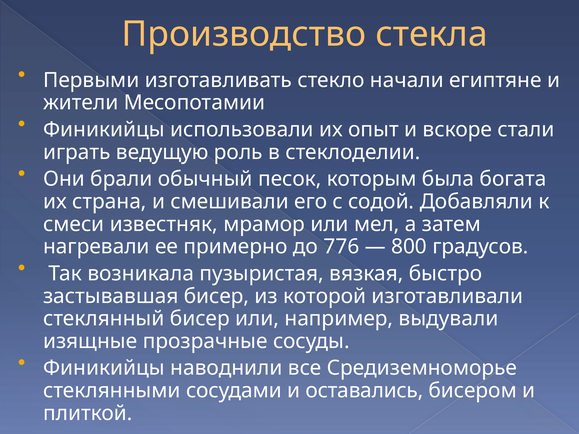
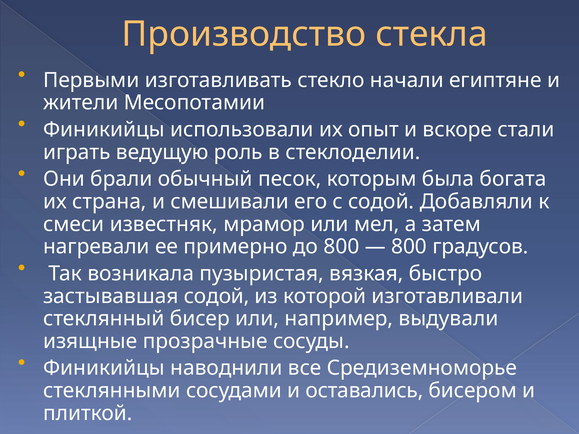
до 776: 776 -> 800 (341, 247)
застывавшая бисер: бисер -> содой (217, 296)
